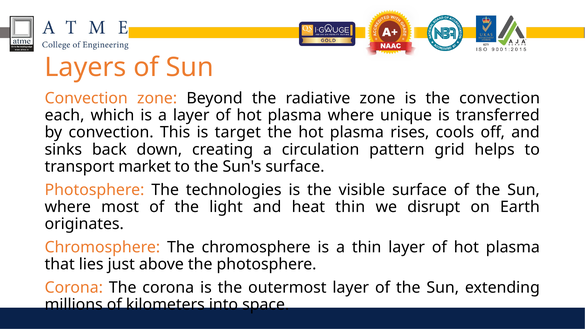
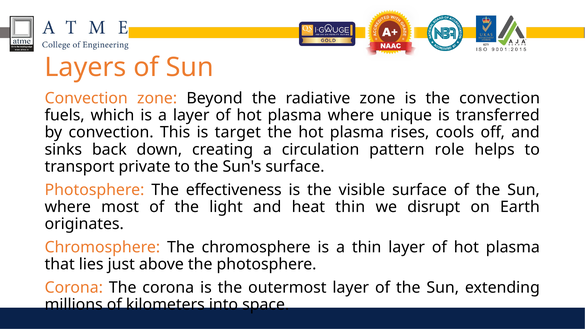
each: each -> fuels (65, 115)
grid: grid -> role (449, 150)
market: market -> private (144, 167)
technologies: technologies -> effectiveness (234, 190)
